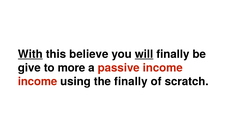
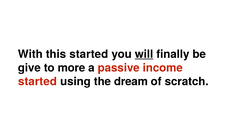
With underline: present -> none (30, 54)
this believe: believe -> started (89, 54)
income: income -> started (37, 82)
the finally: finally -> dream (131, 82)
